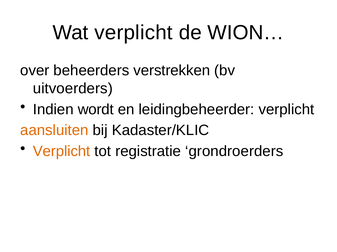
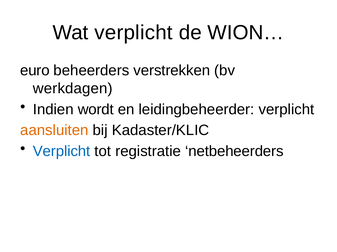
over: over -> euro (35, 71)
uitvoerders: uitvoerders -> werkdagen (73, 89)
Verplicht colour: orange -> blue (62, 152)
grondroerders: grondroerders -> netbeheerders (234, 152)
